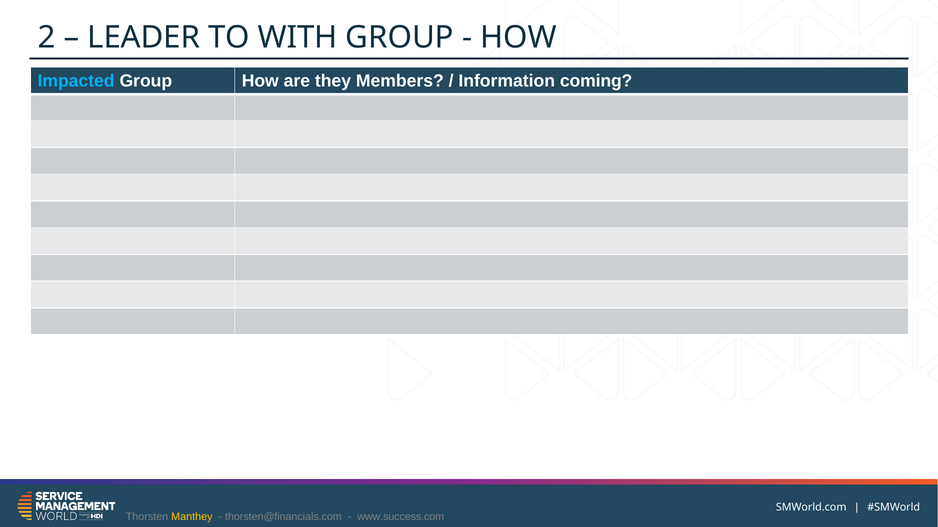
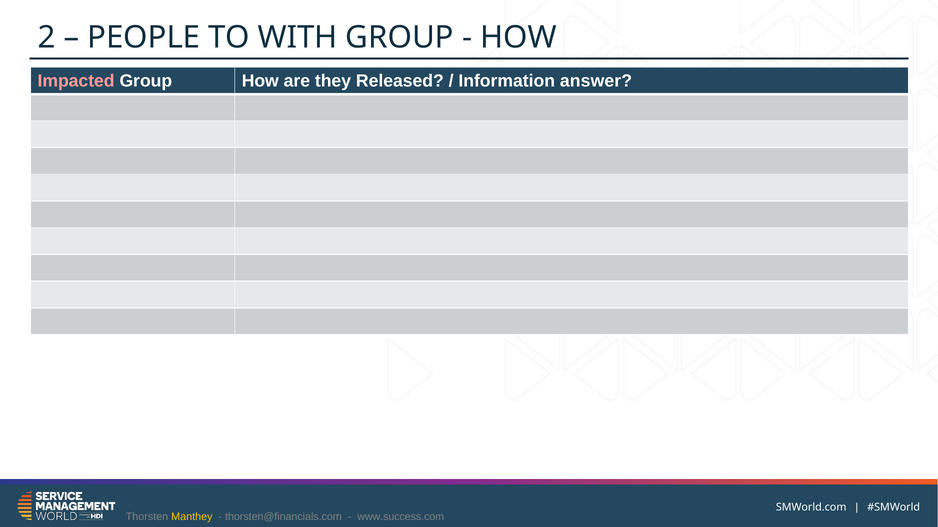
LEADER: LEADER -> PEOPLE (144, 37)
Impacted colour: light blue -> pink (76, 81)
Members: Members -> Released (400, 81)
coming: coming -> answer (596, 81)
